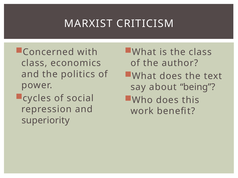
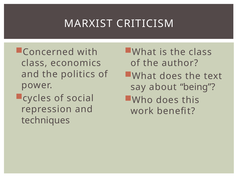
superiority: superiority -> techniques (46, 121)
